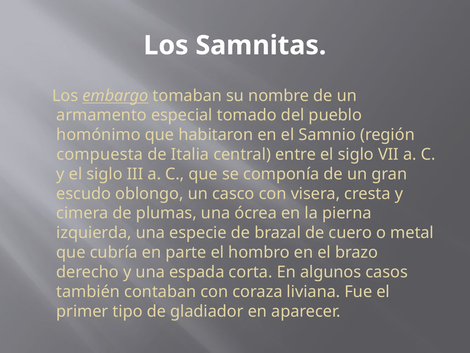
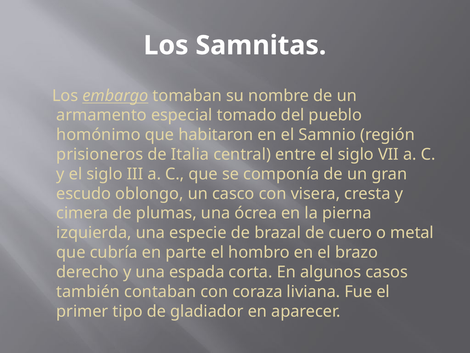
compuesta: compuesta -> prisioneros (100, 154)
